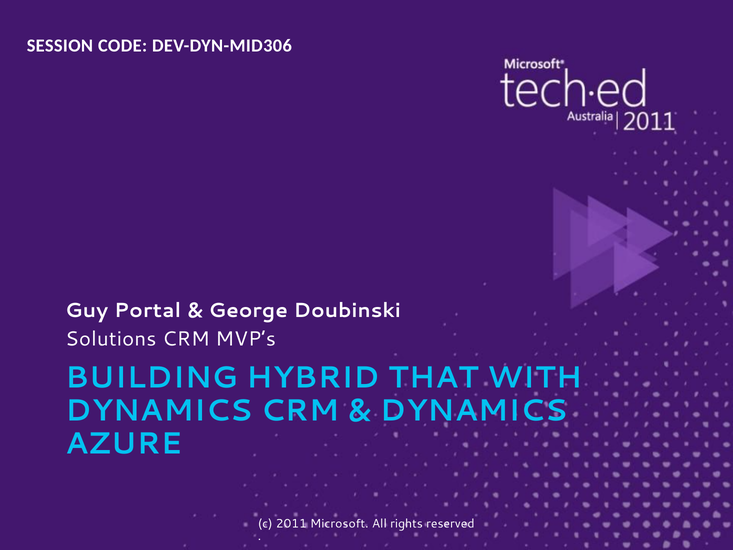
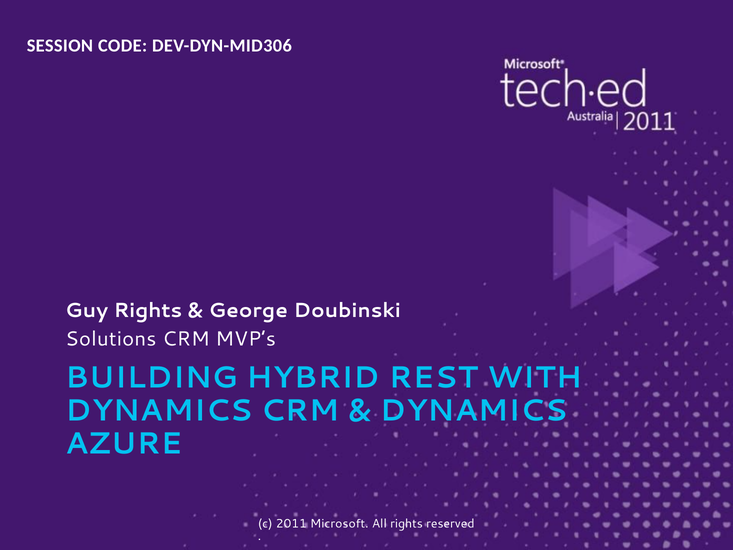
Guy Portal: Portal -> Rights (148, 310)
THAT: THAT -> REST (433, 377)
